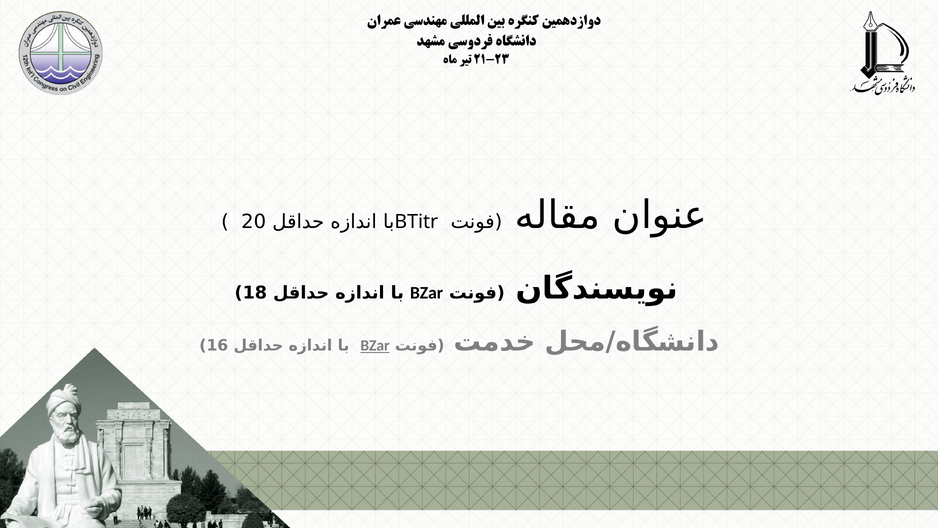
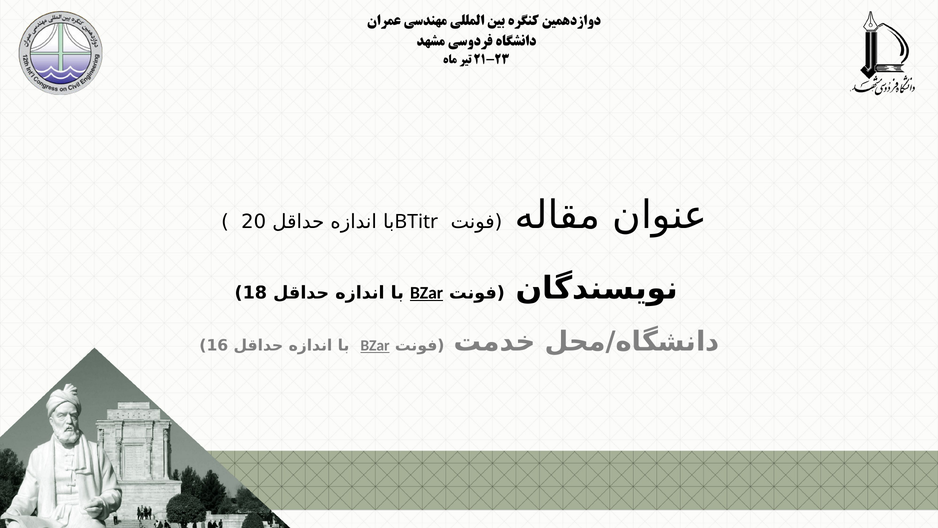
BZar underline: none -> present (427, 293)
